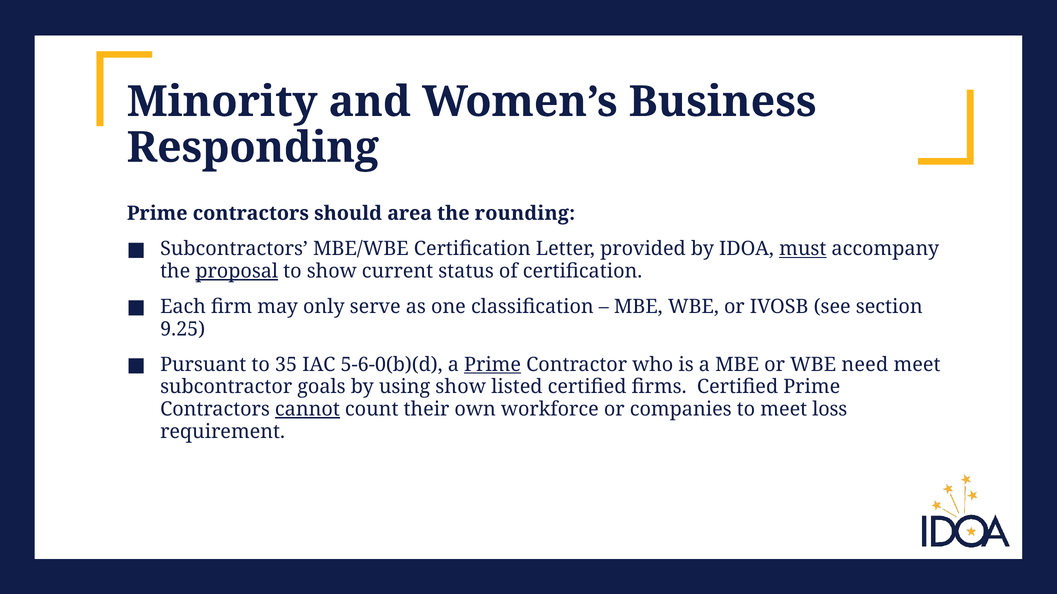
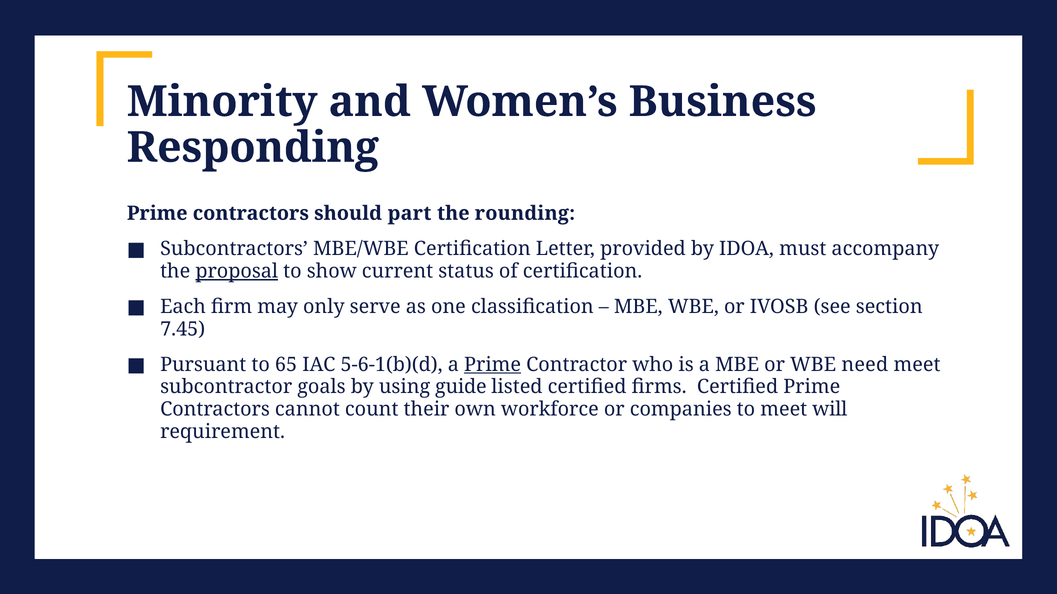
area: area -> part (409, 213)
must underline: present -> none (803, 249)
9.25: 9.25 -> 7.45 (183, 329)
35: 35 -> 65 (286, 365)
5-6-0(b)(d: 5-6-0(b)(d -> 5-6-1(b)(d (392, 365)
using show: show -> guide (461, 387)
cannot underline: present -> none (307, 410)
loss: loss -> will (830, 410)
